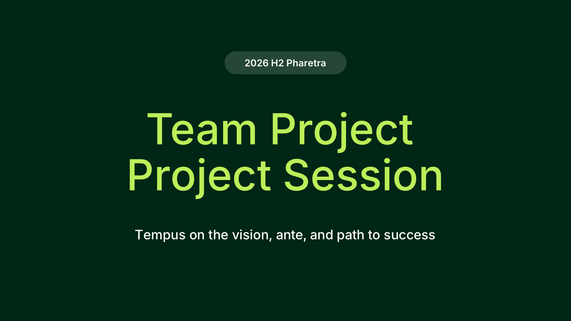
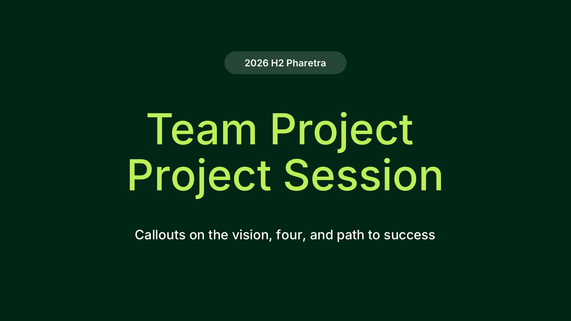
Tempus: Tempus -> Callouts (160, 235)
ante: ante -> four (291, 235)
